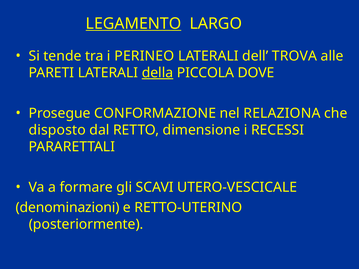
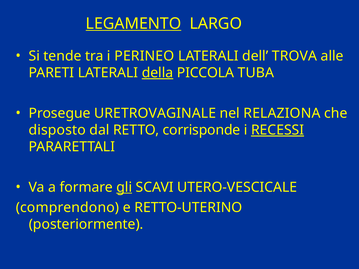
DOVE: DOVE -> TUBA (256, 73)
CONFORMAZIONE: CONFORMAZIONE -> URETROVAGINALE (155, 113)
dimensione: dimensione -> corrisponde (201, 130)
RECESSI underline: none -> present (278, 130)
gli underline: none -> present (124, 187)
denominazioni: denominazioni -> comprendono (67, 208)
